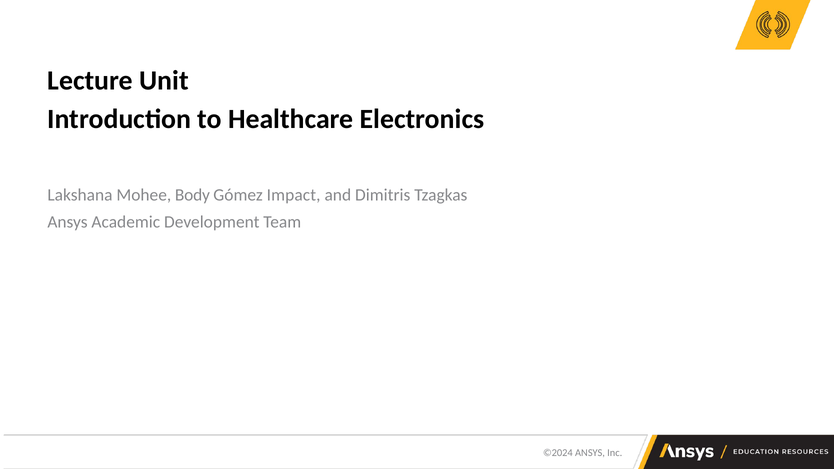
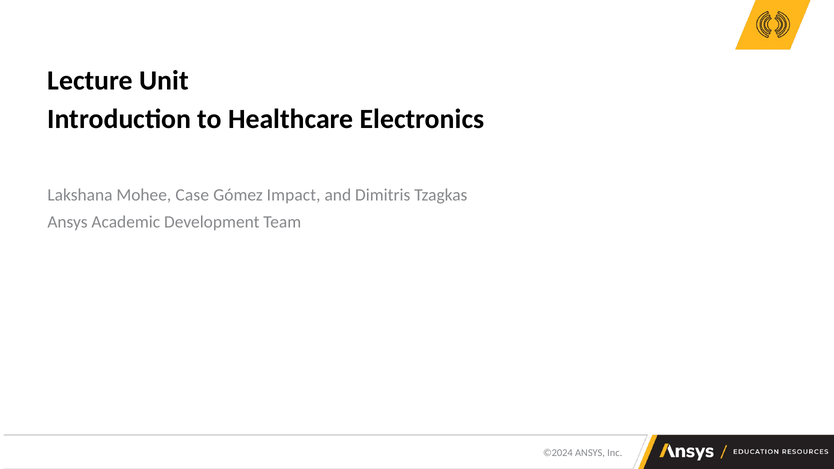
Body: Body -> Case (192, 195)
